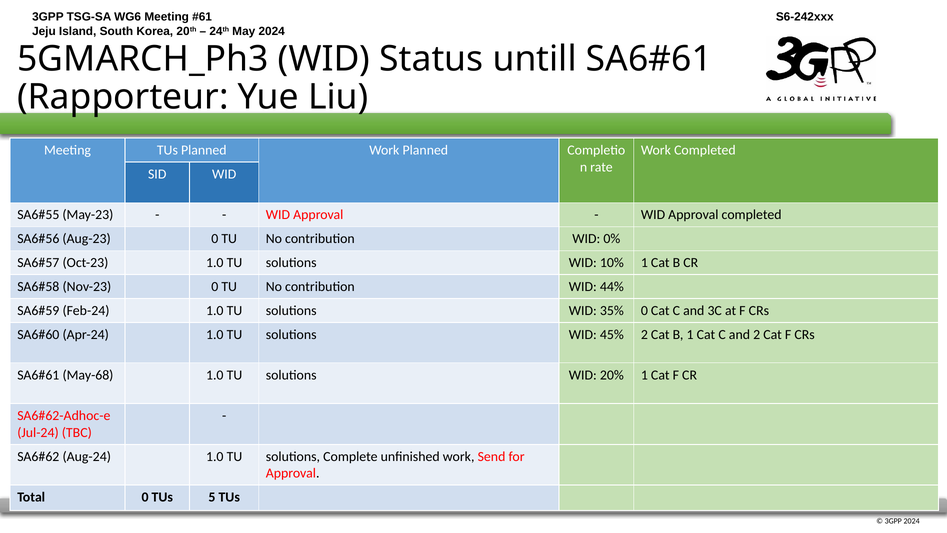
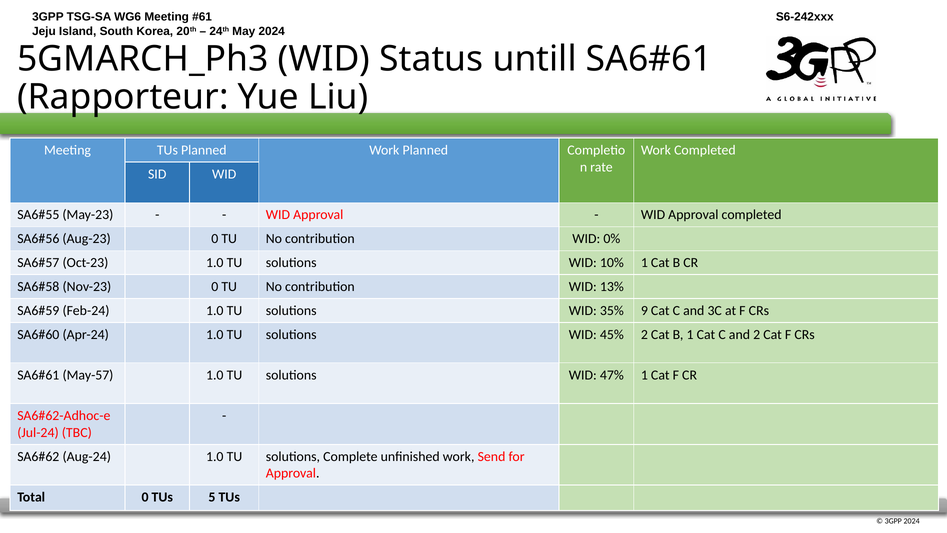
44%: 44% -> 13% (612, 287)
35% 0: 0 -> 9 (644, 311)
May-68: May-68 -> May-57 (88, 375)
20%: 20% -> 47% (612, 375)
